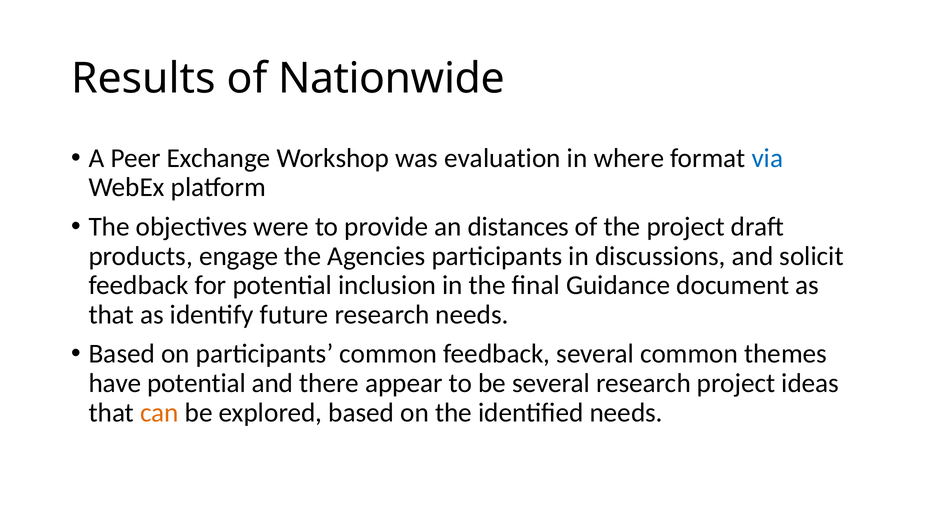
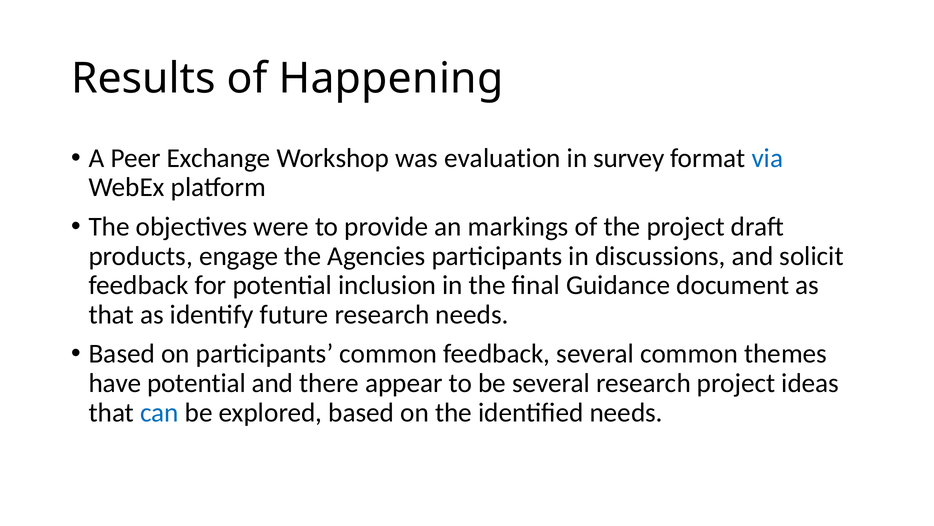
Nationwide: Nationwide -> Happening (391, 78)
where: where -> survey (629, 158)
distances: distances -> markings (518, 226)
can colour: orange -> blue (159, 412)
